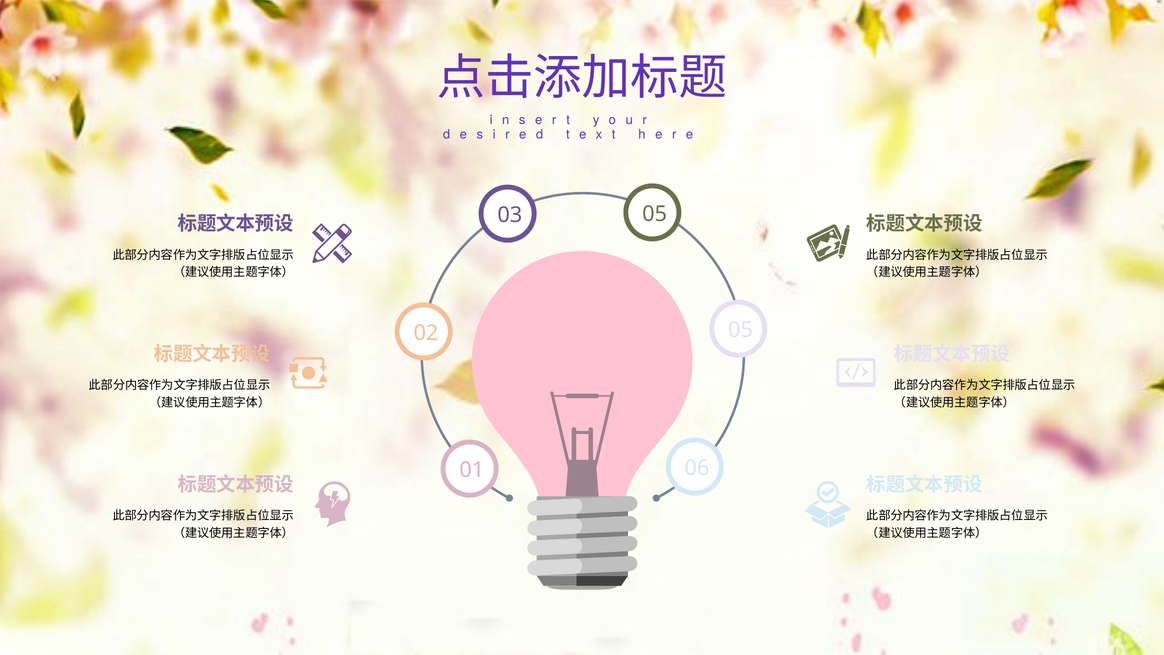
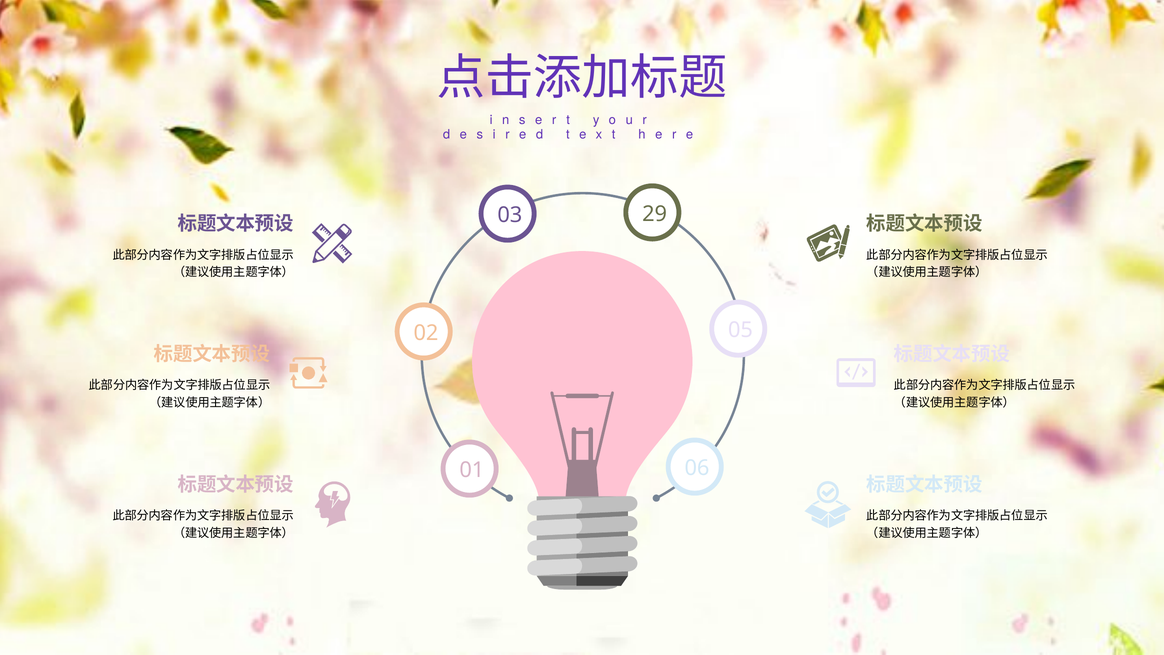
03 05: 05 -> 29 (655, 214)
